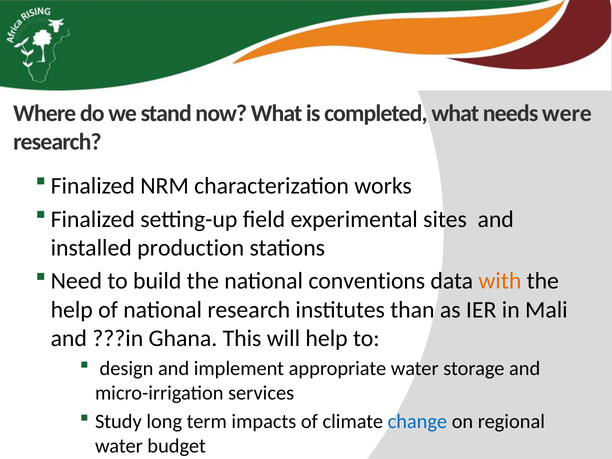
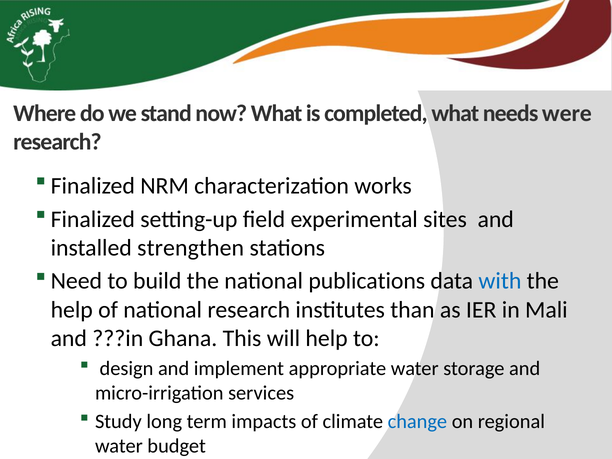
production: production -> strengthen (191, 248)
conventions: conventions -> publications (367, 281)
with colour: orange -> blue (500, 281)
